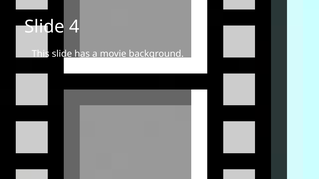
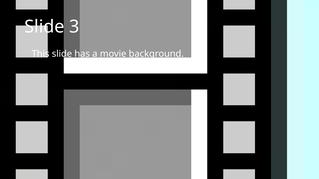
4: 4 -> 3 (74, 27)
